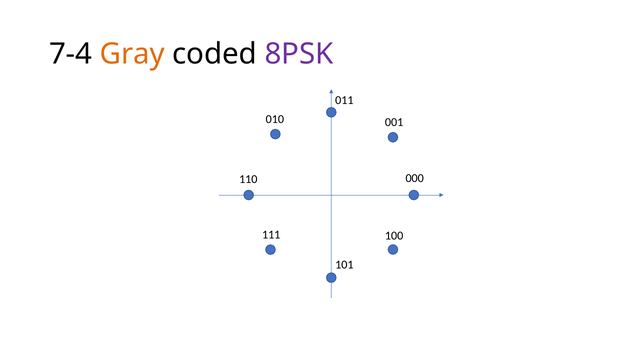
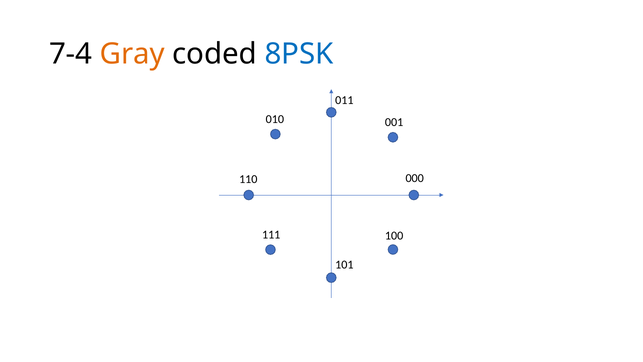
8PSK colour: purple -> blue (299, 54)
